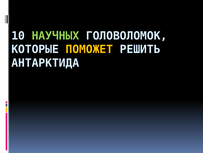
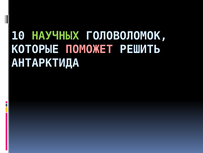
ПОМОЖЕТ colour: yellow -> pink (89, 49)
